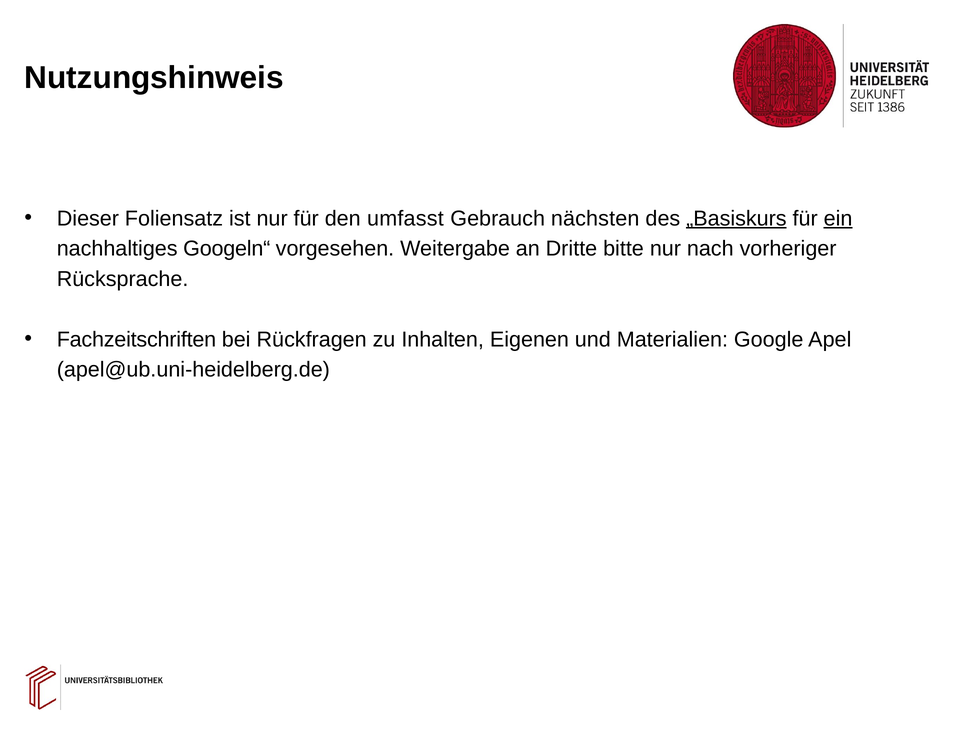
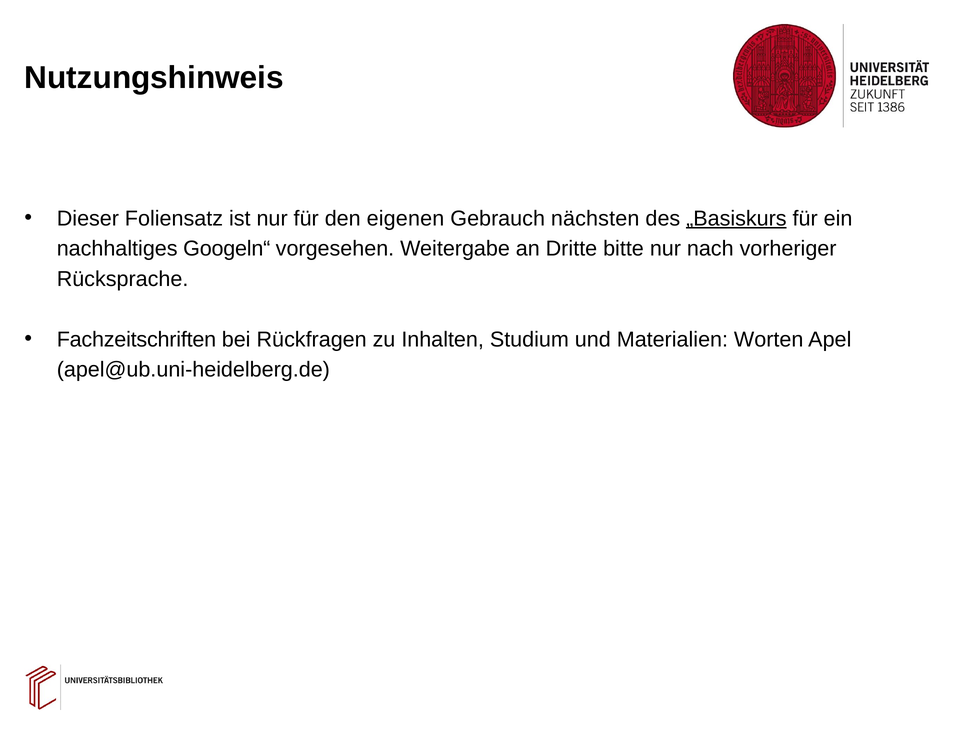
umfasst: umfasst -> eigenen (405, 218)
ein underline: present -> none (838, 218)
Eigenen: Eigenen -> Studium (529, 339)
Google: Google -> Worten (769, 339)
